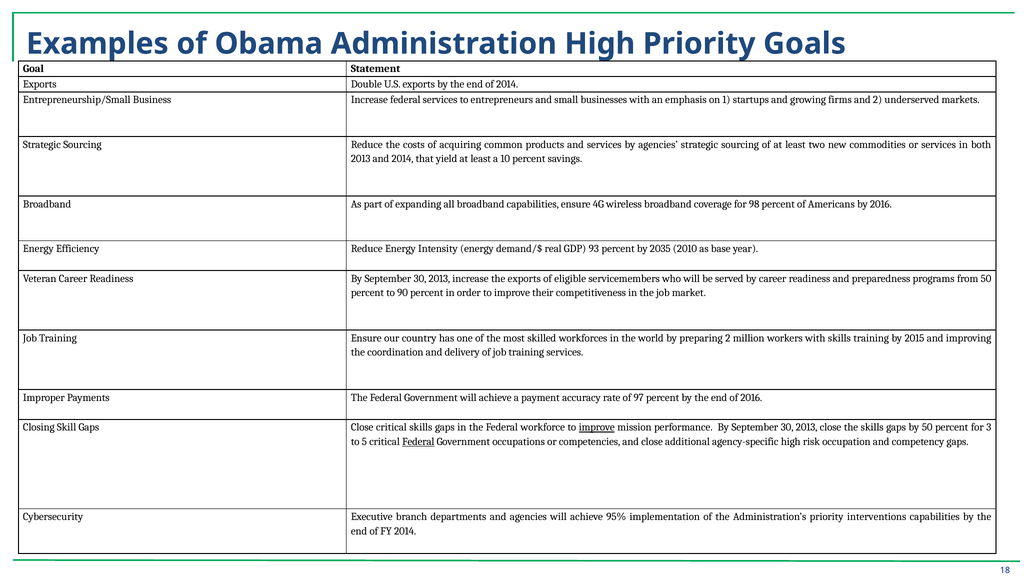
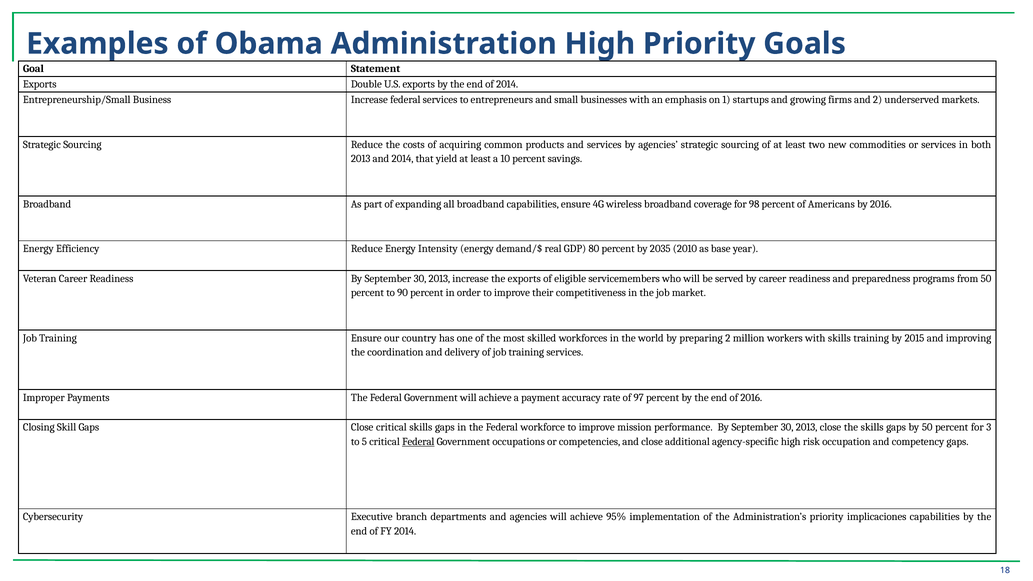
93: 93 -> 80 (594, 249)
improve underline: present -> none (597, 427)
interventions: interventions -> implicaciones (877, 517)
